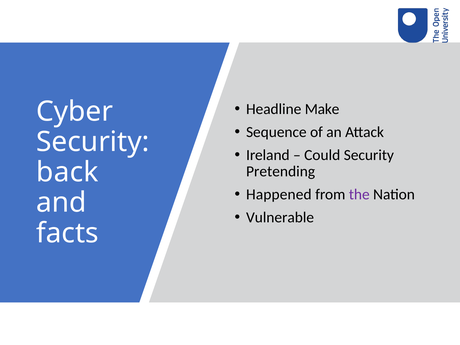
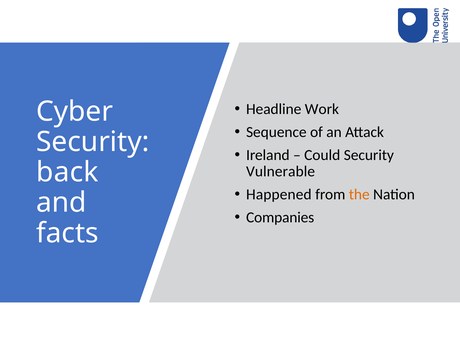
Make: Make -> Work (322, 109)
Pretending: Pretending -> Vulnerable (281, 172)
the colour: purple -> orange (359, 195)
Vulnerable: Vulnerable -> Companies (280, 217)
